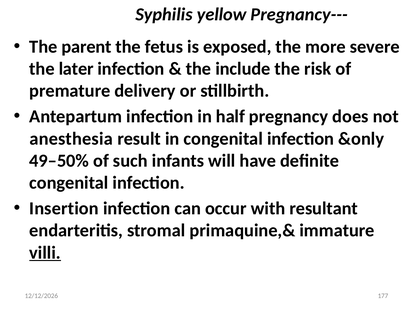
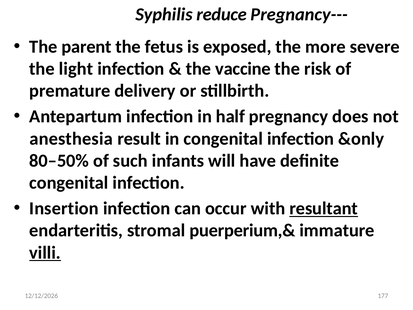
yellow: yellow -> reduce (222, 14)
later: later -> light (76, 69)
include: include -> vaccine (243, 69)
49–50%: 49–50% -> 80–50% (59, 161)
resultant underline: none -> present (324, 208)
primaquine,&: primaquine,& -> puerperium,& (242, 230)
